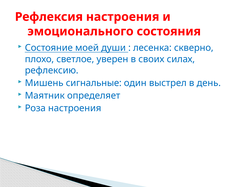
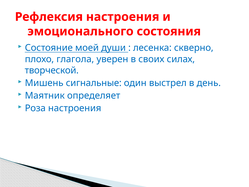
светлое: светлое -> глагола (75, 59)
рефлексию: рефлексию -> творческой (52, 70)
